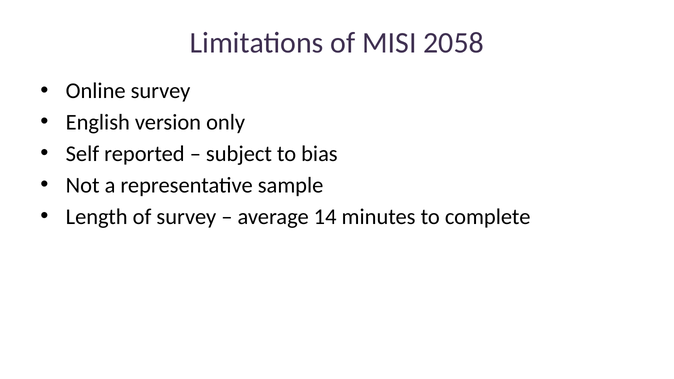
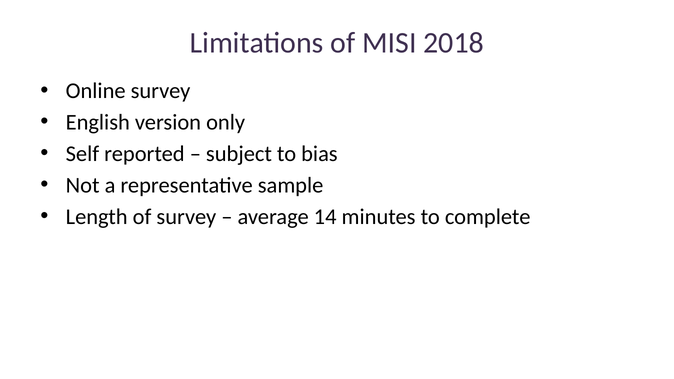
2058: 2058 -> 2018 (454, 43)
